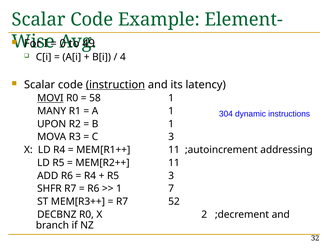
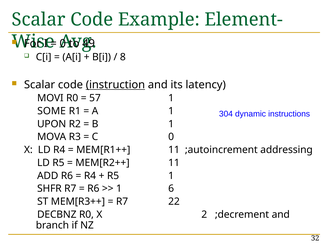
4: 4 -> 8 (123, 57)
MOVI underline: present -> none (50, 98)
58: 58 -> 57 (95, 98)
MANY: MANY -> SOME (52, 111)
C 3: 3 -> 0 (171, 137)
R5 3: 3 -> 1 (171, 176)
7: 7 -> 6 (171, 189)
52: 52 -> 22 (174, 202)
